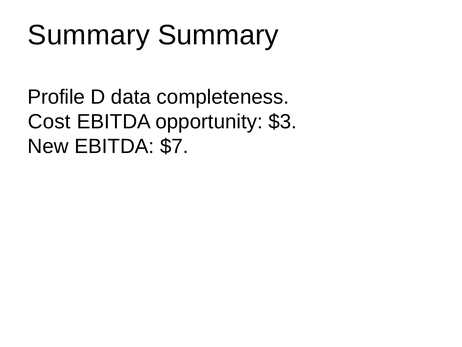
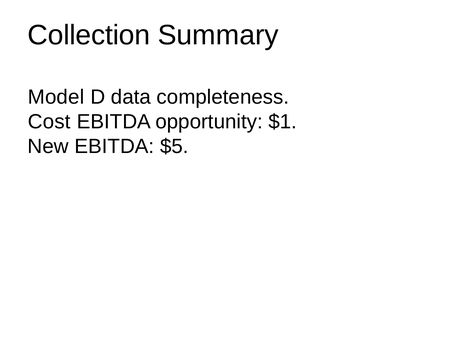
Summary: Summary -> Collection (89, 35)
Profile: Profile -> Model (56, 97)
$3: $3 -> $1 (283, 122)
$7: $7 -> $5 (174, 146)
